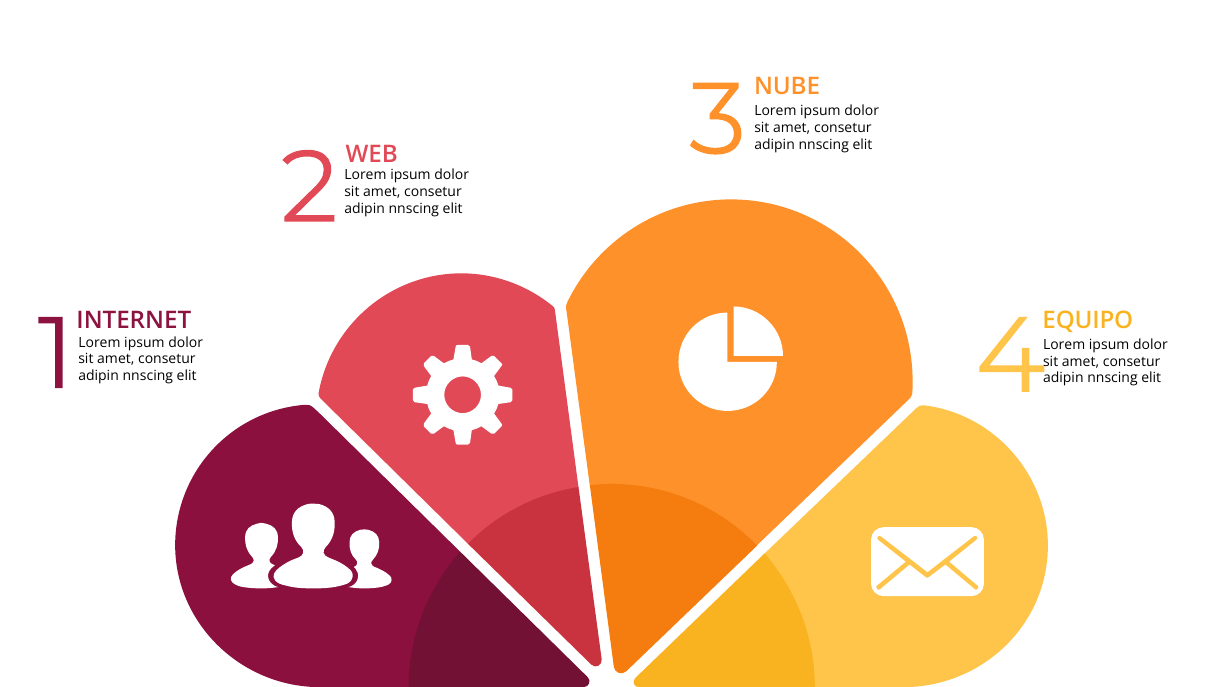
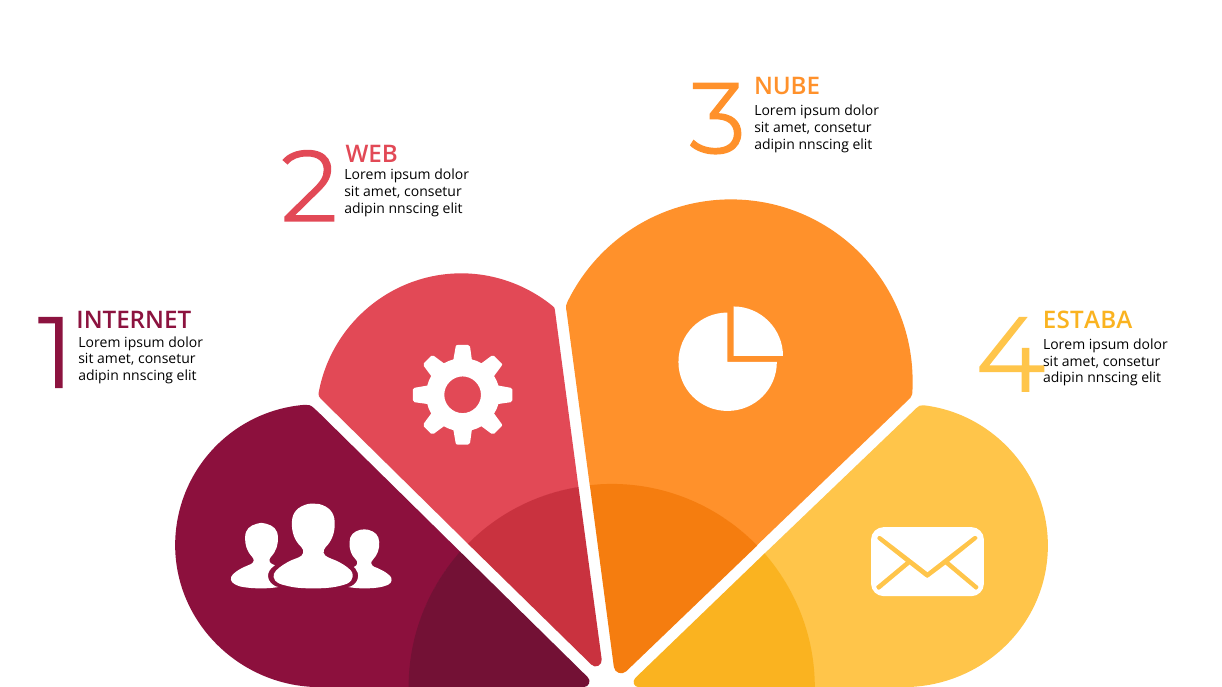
EQUIPO: EQUIPO -> ESTABA (1088, 321)
